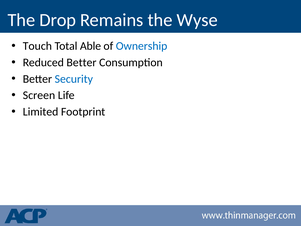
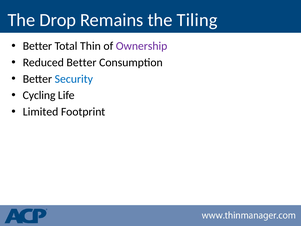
Wyse: Wyse -> Tiling (197, 20)
Touch: Touch -> Better (37, 46)
Able: Able -> Thin (90, 46)
Ownership colour: blue -> purple (142, 46)
Screen: Screen -> Cycling (39, 95)
